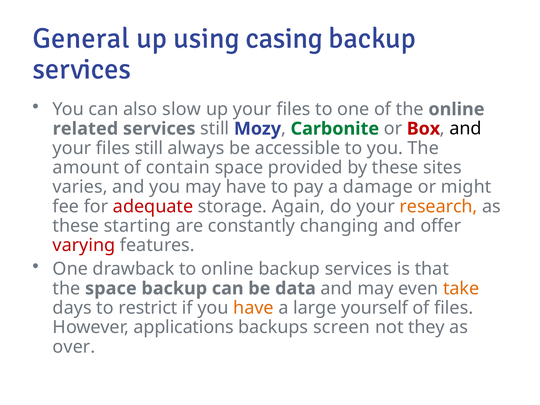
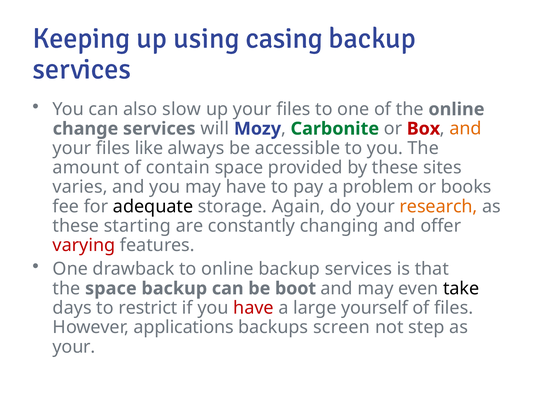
General: General -> Keeping (81, 38)
related: related -> change (85, 129)
services still: still -> will (215, 129)
and colour: black -> orange (466, 129)
files still: still -> like (149, 148)
damage: damage -> problem (378, 187)
might: might -> books (466, 187)
adequate colour: red -> black (153, 206)
data: data -> boot (296, 288)
take colour: orange -> black (461, 288)
have colour: orange -> red (254, 308)
they: they -> step (426, 327)
over: over -> your (74, 347)
